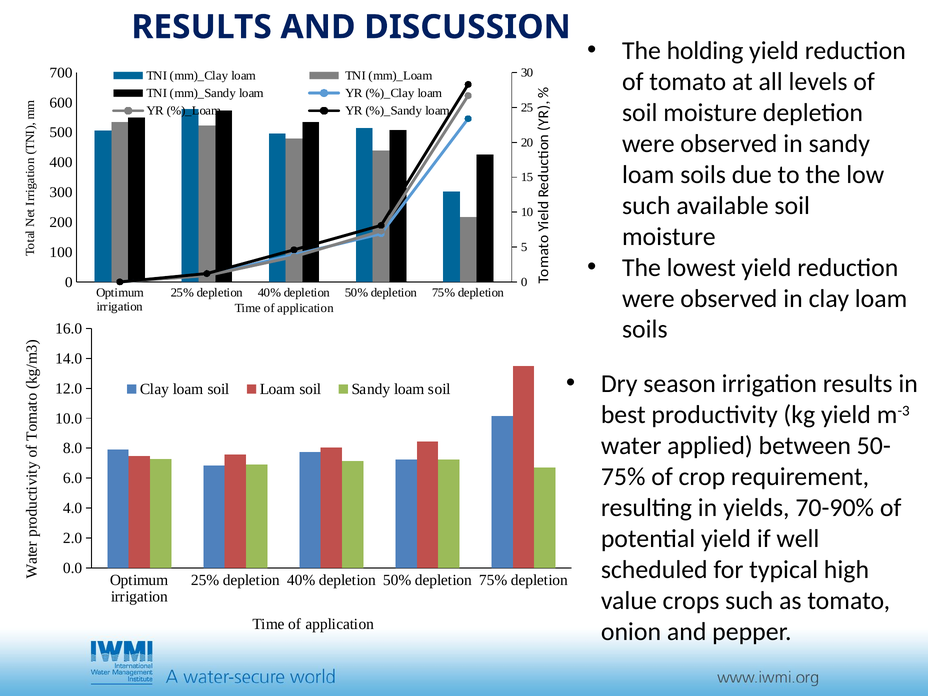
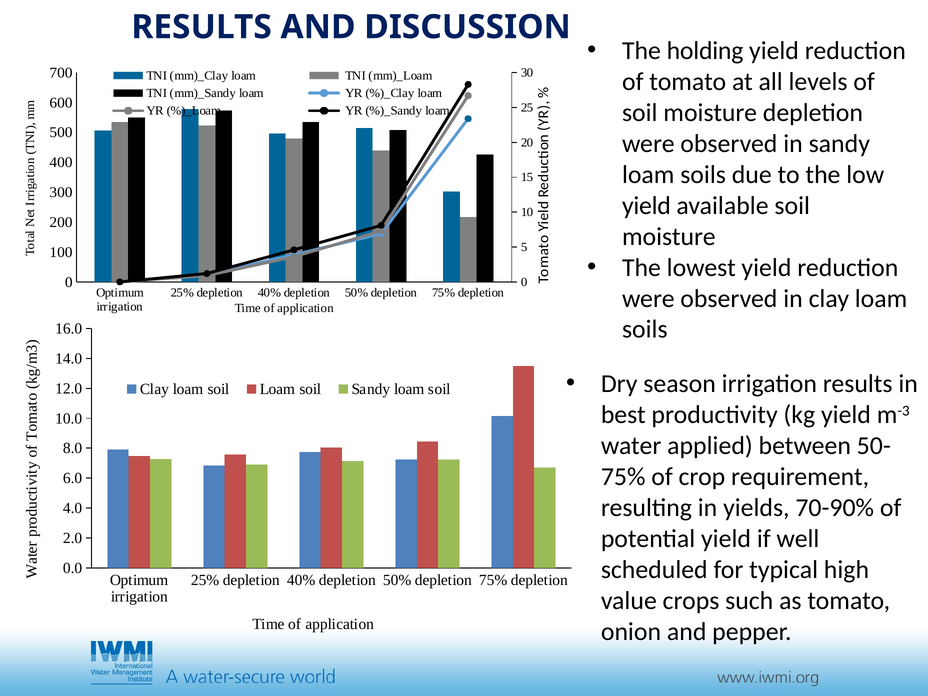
such: such -> yield (646, 206)
